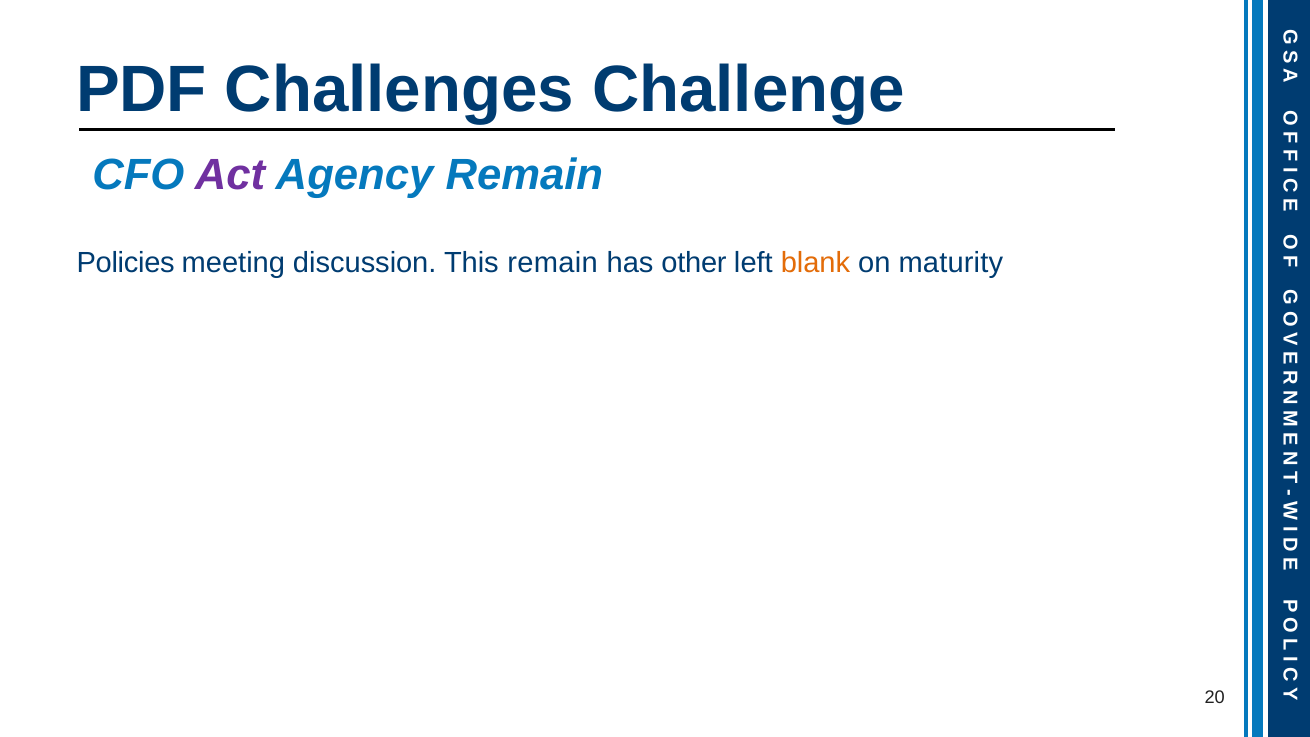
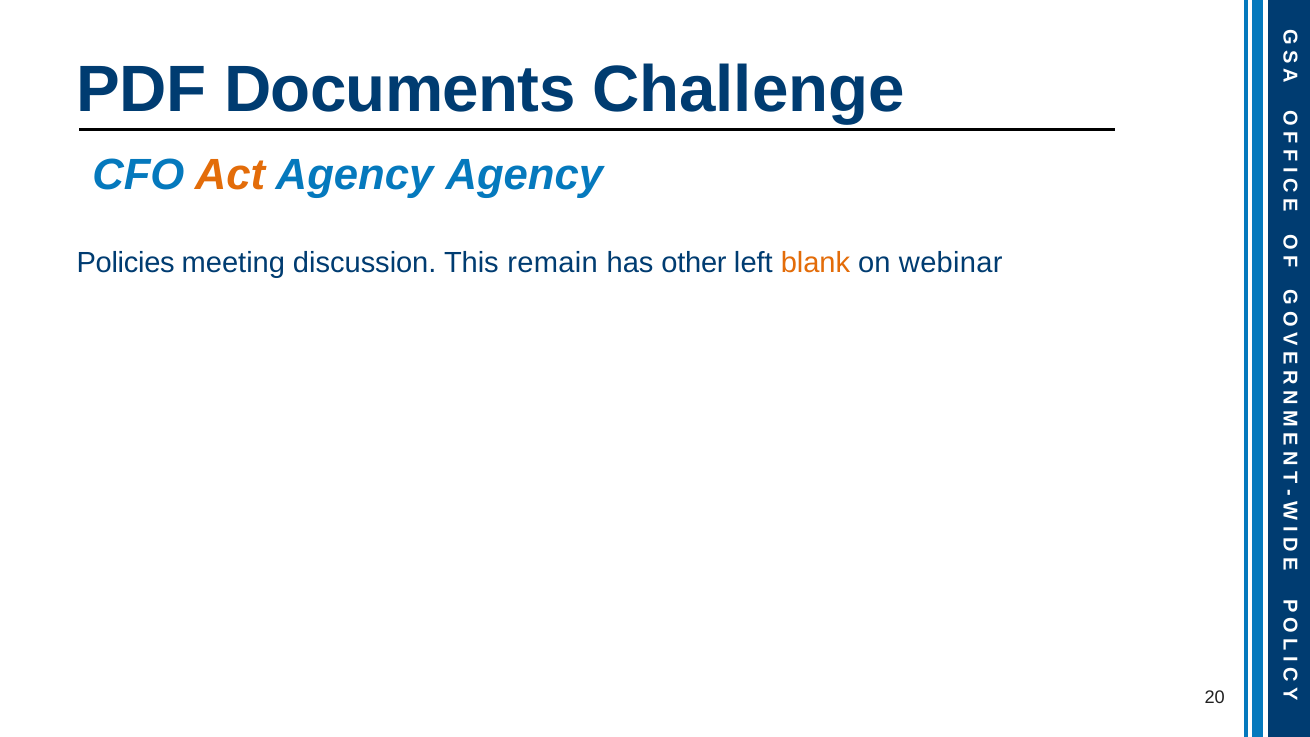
Challenges: Challenges -> Documents (400, 89)
Act colour: purple -> orange (230, 175)
Agency Remain: Remain -> Agency (524, 175)
maturity: maturity -> webinar (951, 262)
